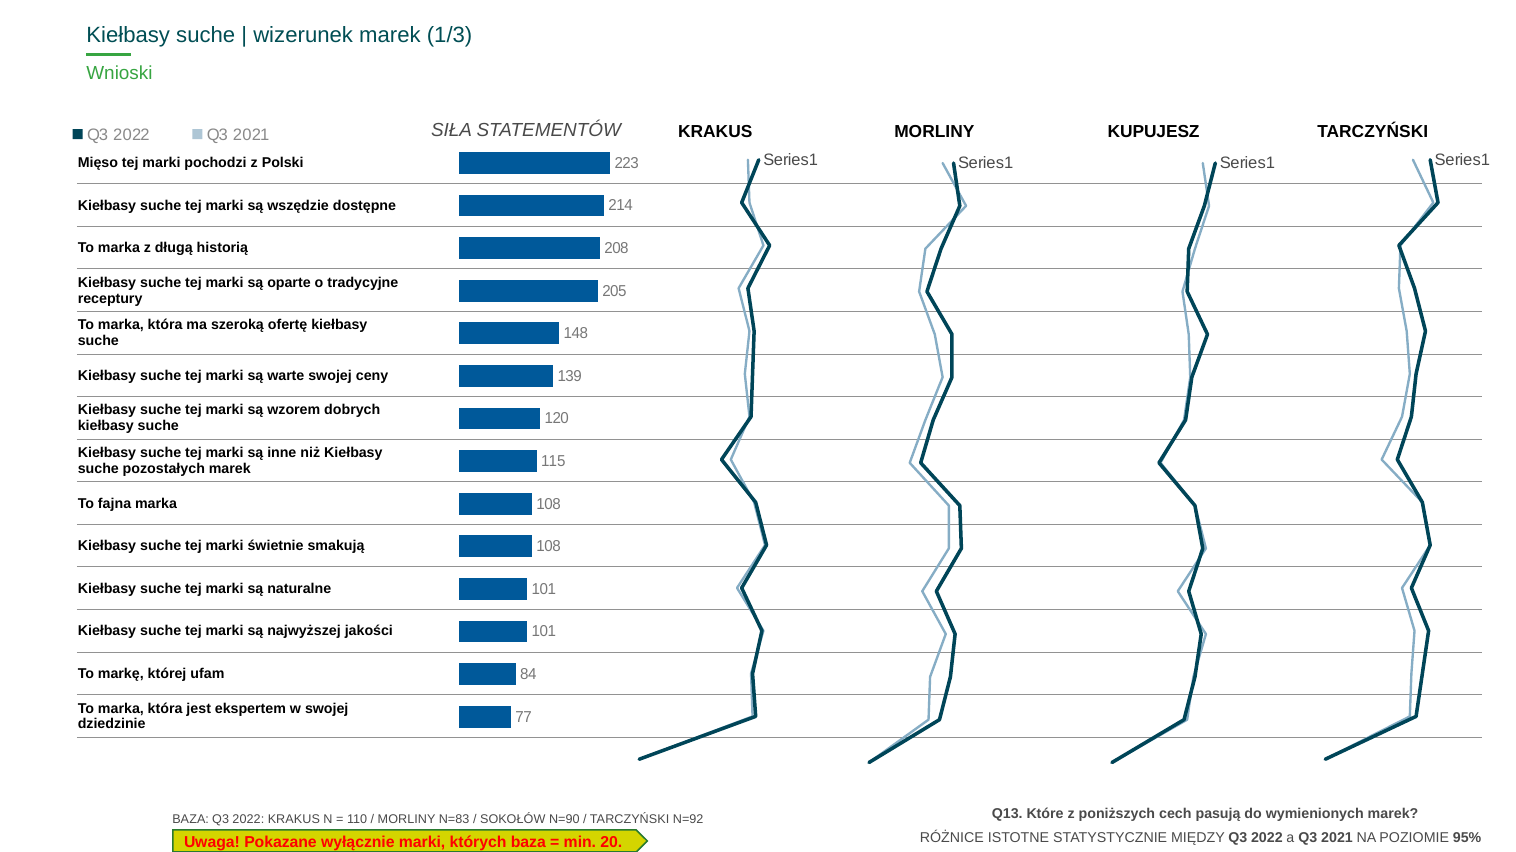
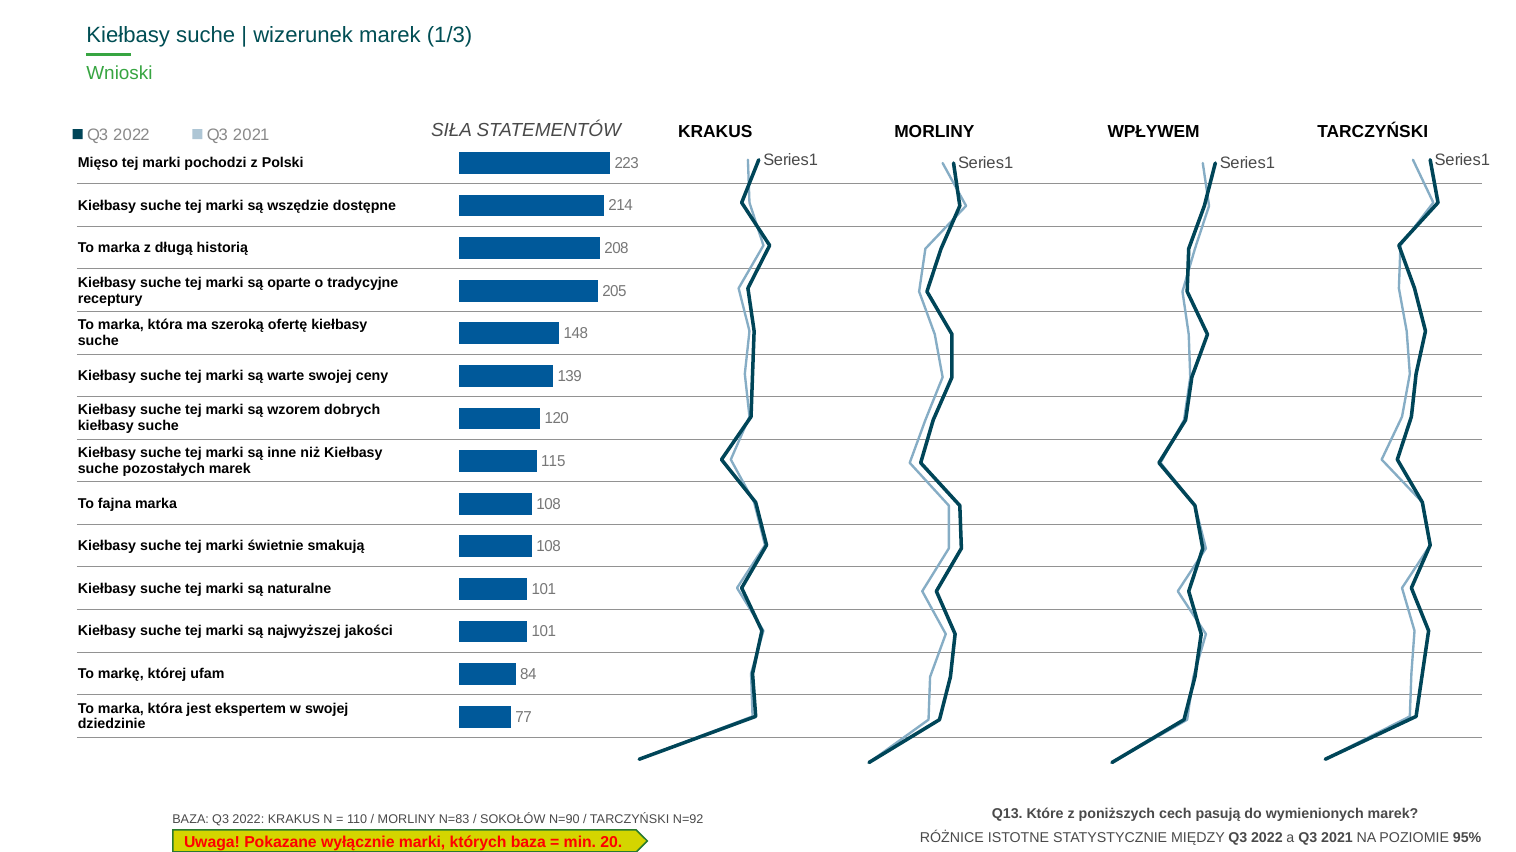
KUPUJESZ: KUPUJESZ -> WPŁYWEM (1154, 132)
